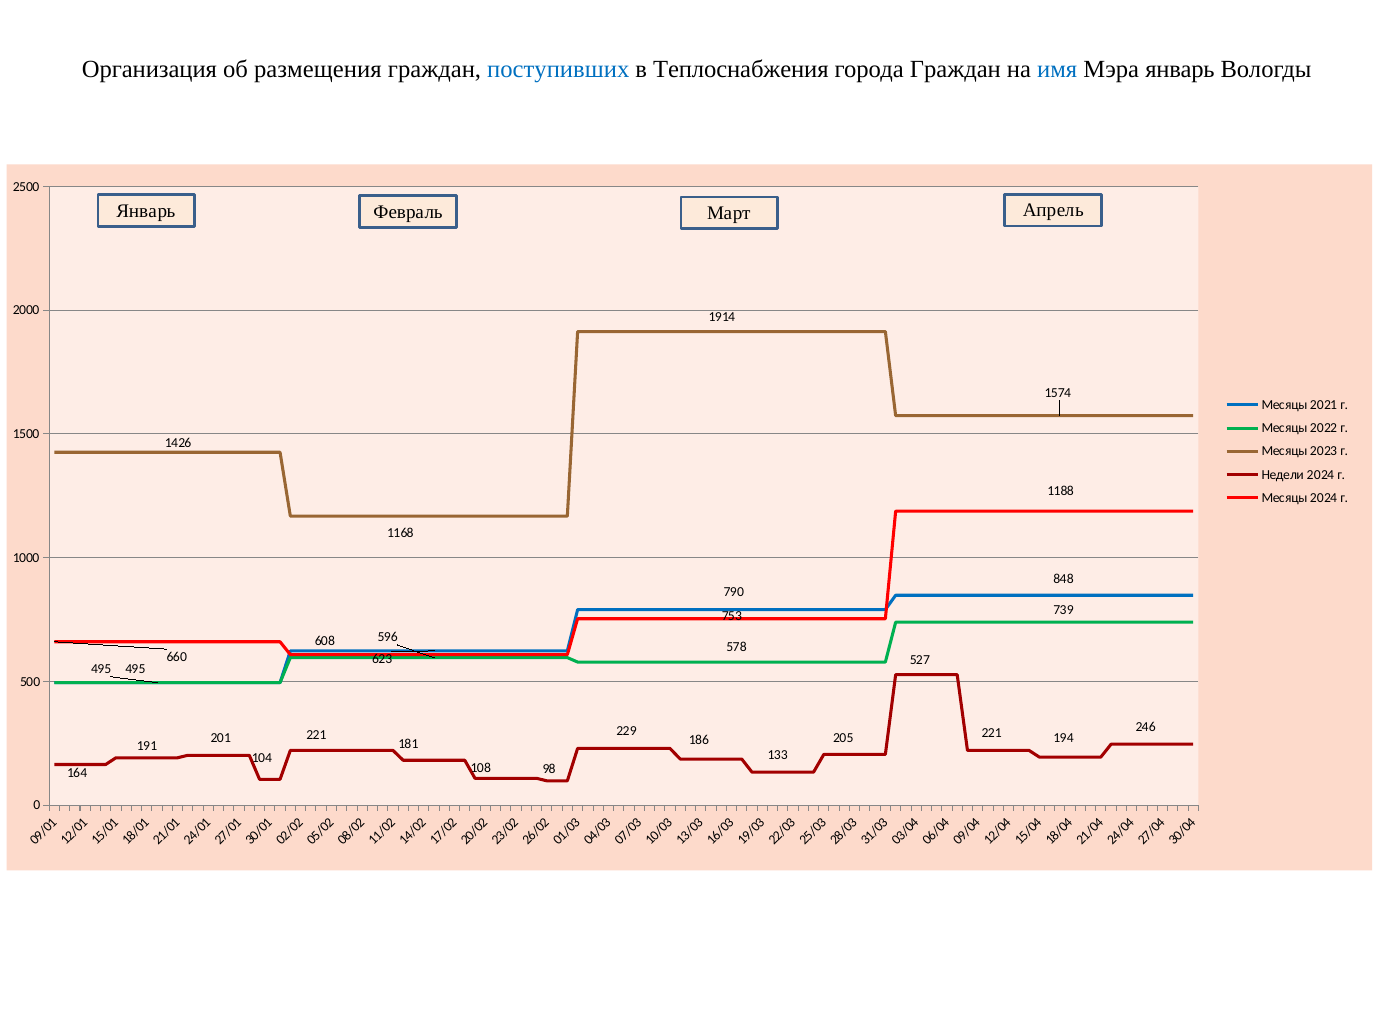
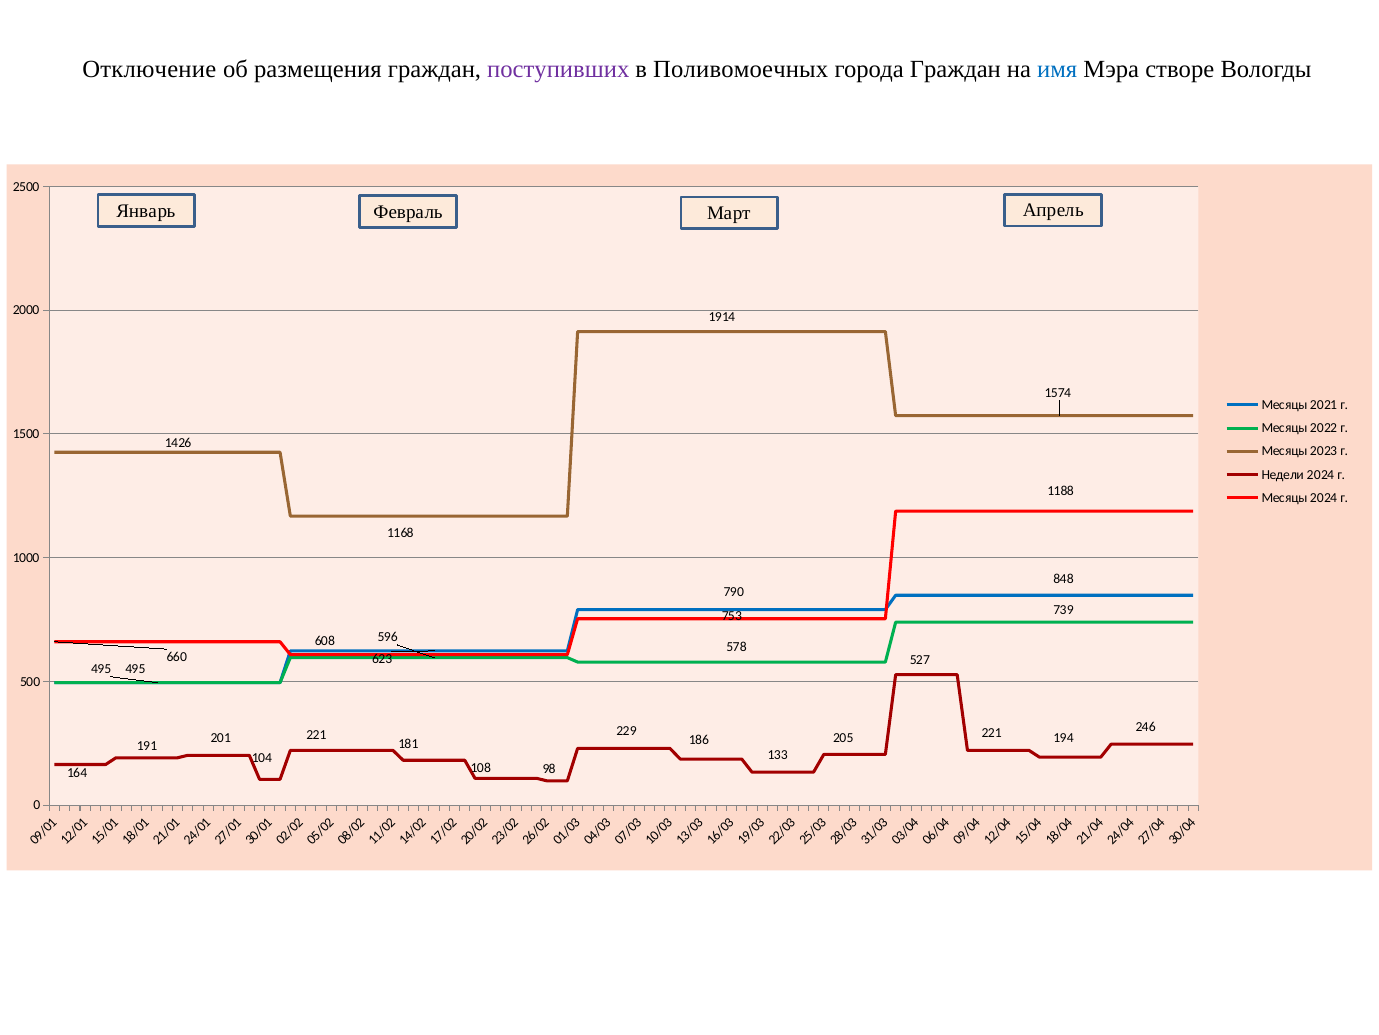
Организация: Организация -> Отключение (149, 69)
поступивших colour: blue -> purple (558, 69)
Теплоснабжения: Теплоснабжения -> Поливомоечных (741, 69)
Мэра январь: январь -> створе (1180, 69)
